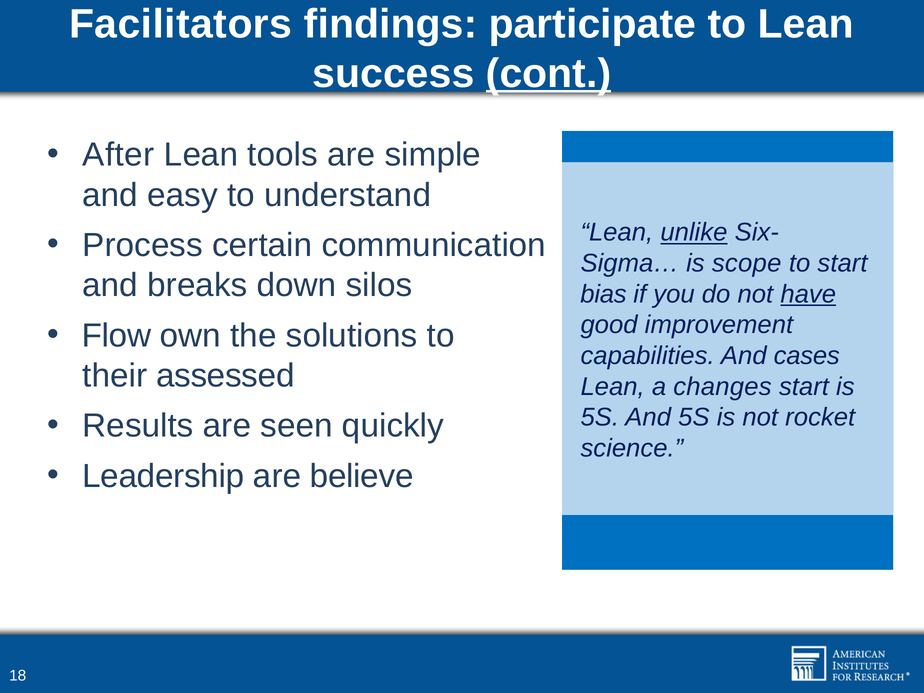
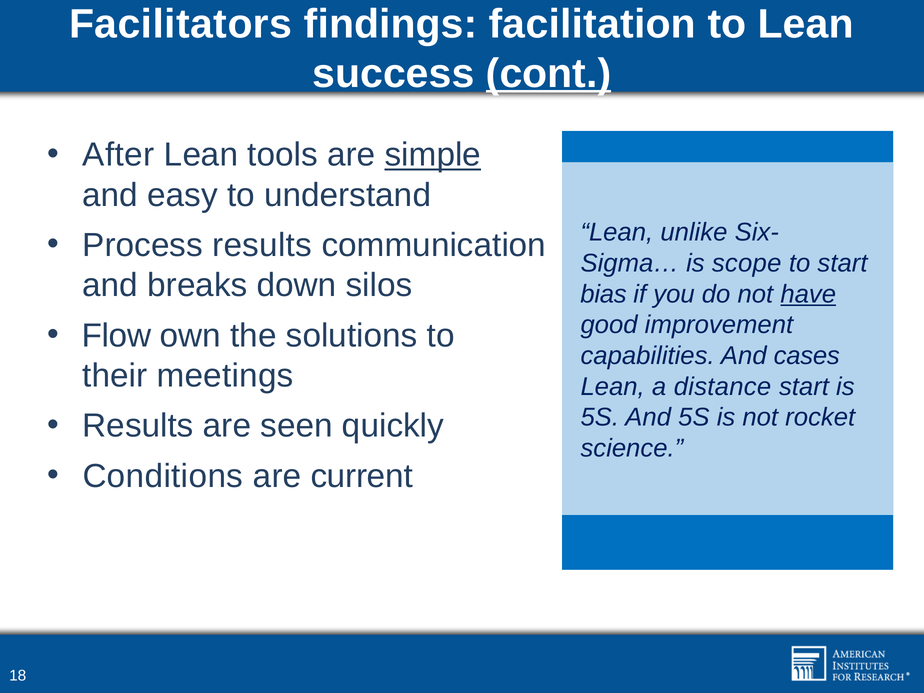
participate: participate -> facilitation (592, 24)
simple underline: none -> present (433, 155)
unlike underline: present -> none (694, 232)
Process certain: certain -> results (262, 245)
assessed: assessed -> meetings (225, 376)
changes: changes -> distance (722, 387)
Leadership: Leadership -> Conditions (163, 476)
believe: believe -> current (362, 476)
